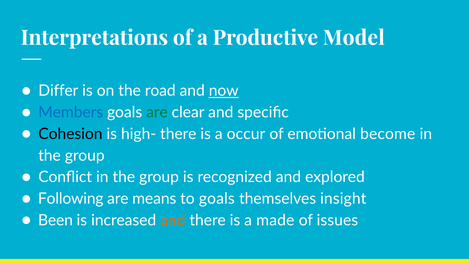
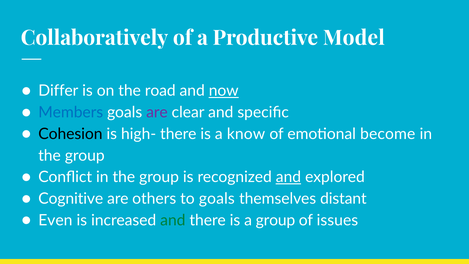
Interpretations: Interpretations -> Collaboratively (94, 38)
are colour: green -> purple (157, 112)
occur: occur -> know (246, 134)
and underline: none -> present (288, 177)
Following: Following -> Cognitive (71, 199)
means: means -> others (154, 199)
insight: insight -> distant (343, 199)
Been: Been -> Even (55, 220)
and colour: orange -> green (173, 220)
a made: made -> group (275, 220)
